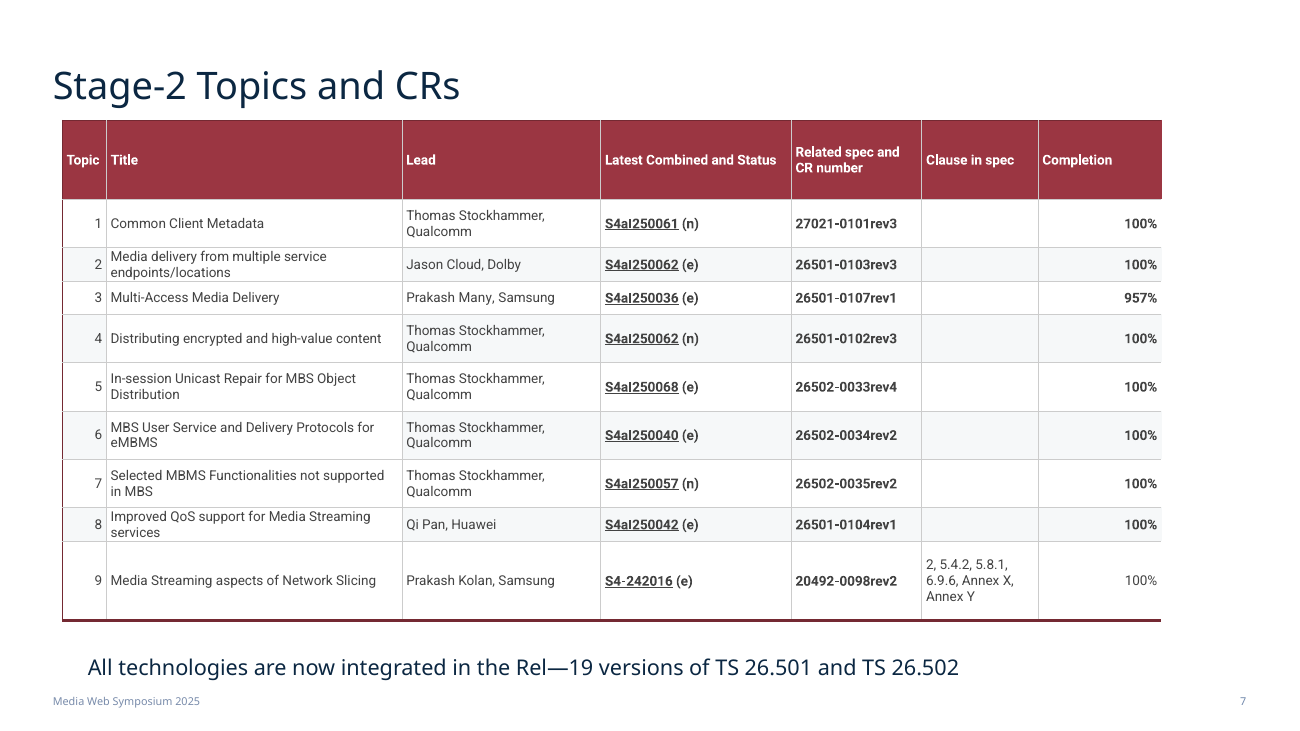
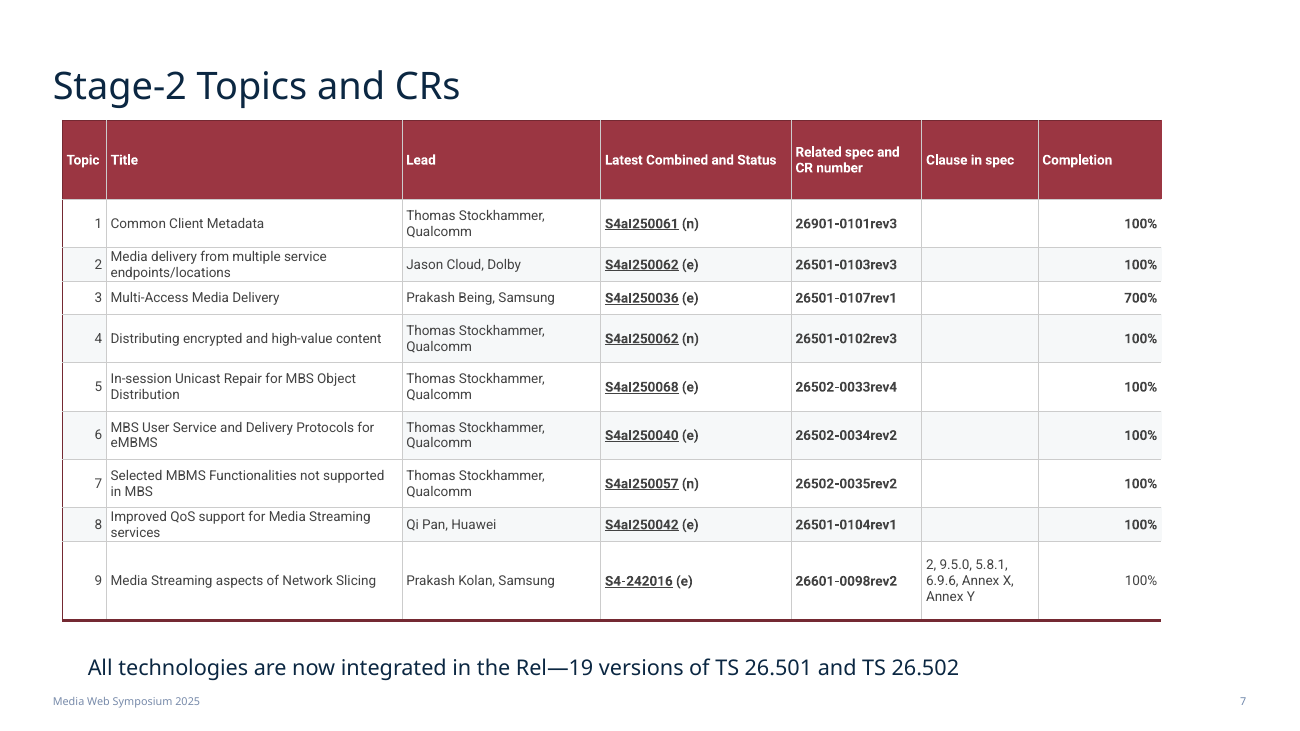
27021-0101rev3: 27021-0101rev3 -> 26901-0101rev3 (846, 224)
Many: Many -> Being (477, 298)
957%: 957% -> 700% (1141, 298)
5.4.2: 5.4.2 -> 9.5.0 (956, 566)
20492-0098rev2: 20492-0098rev2 -> 26601-0098rev2 (846, 581)
